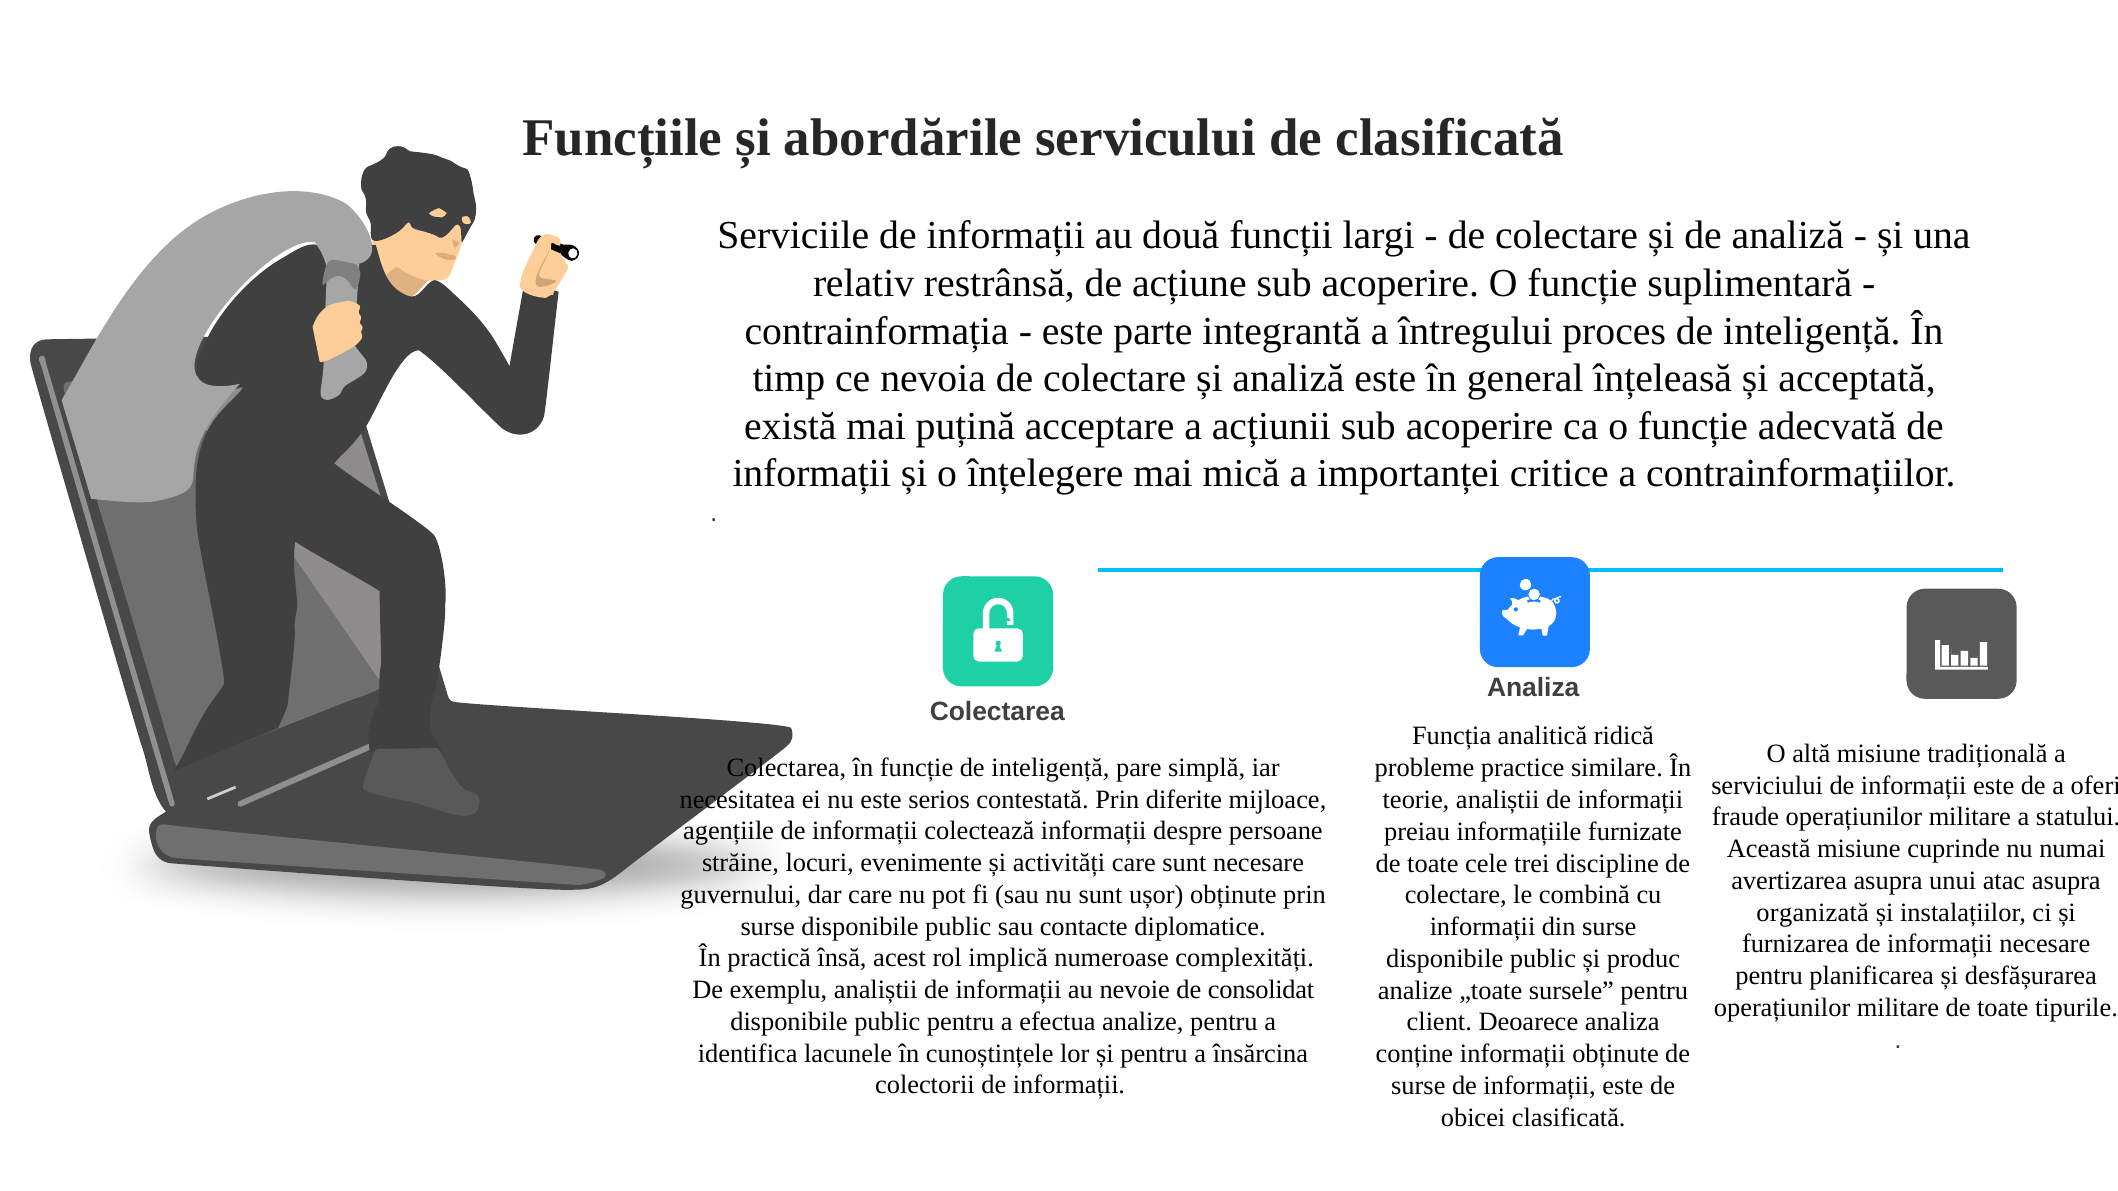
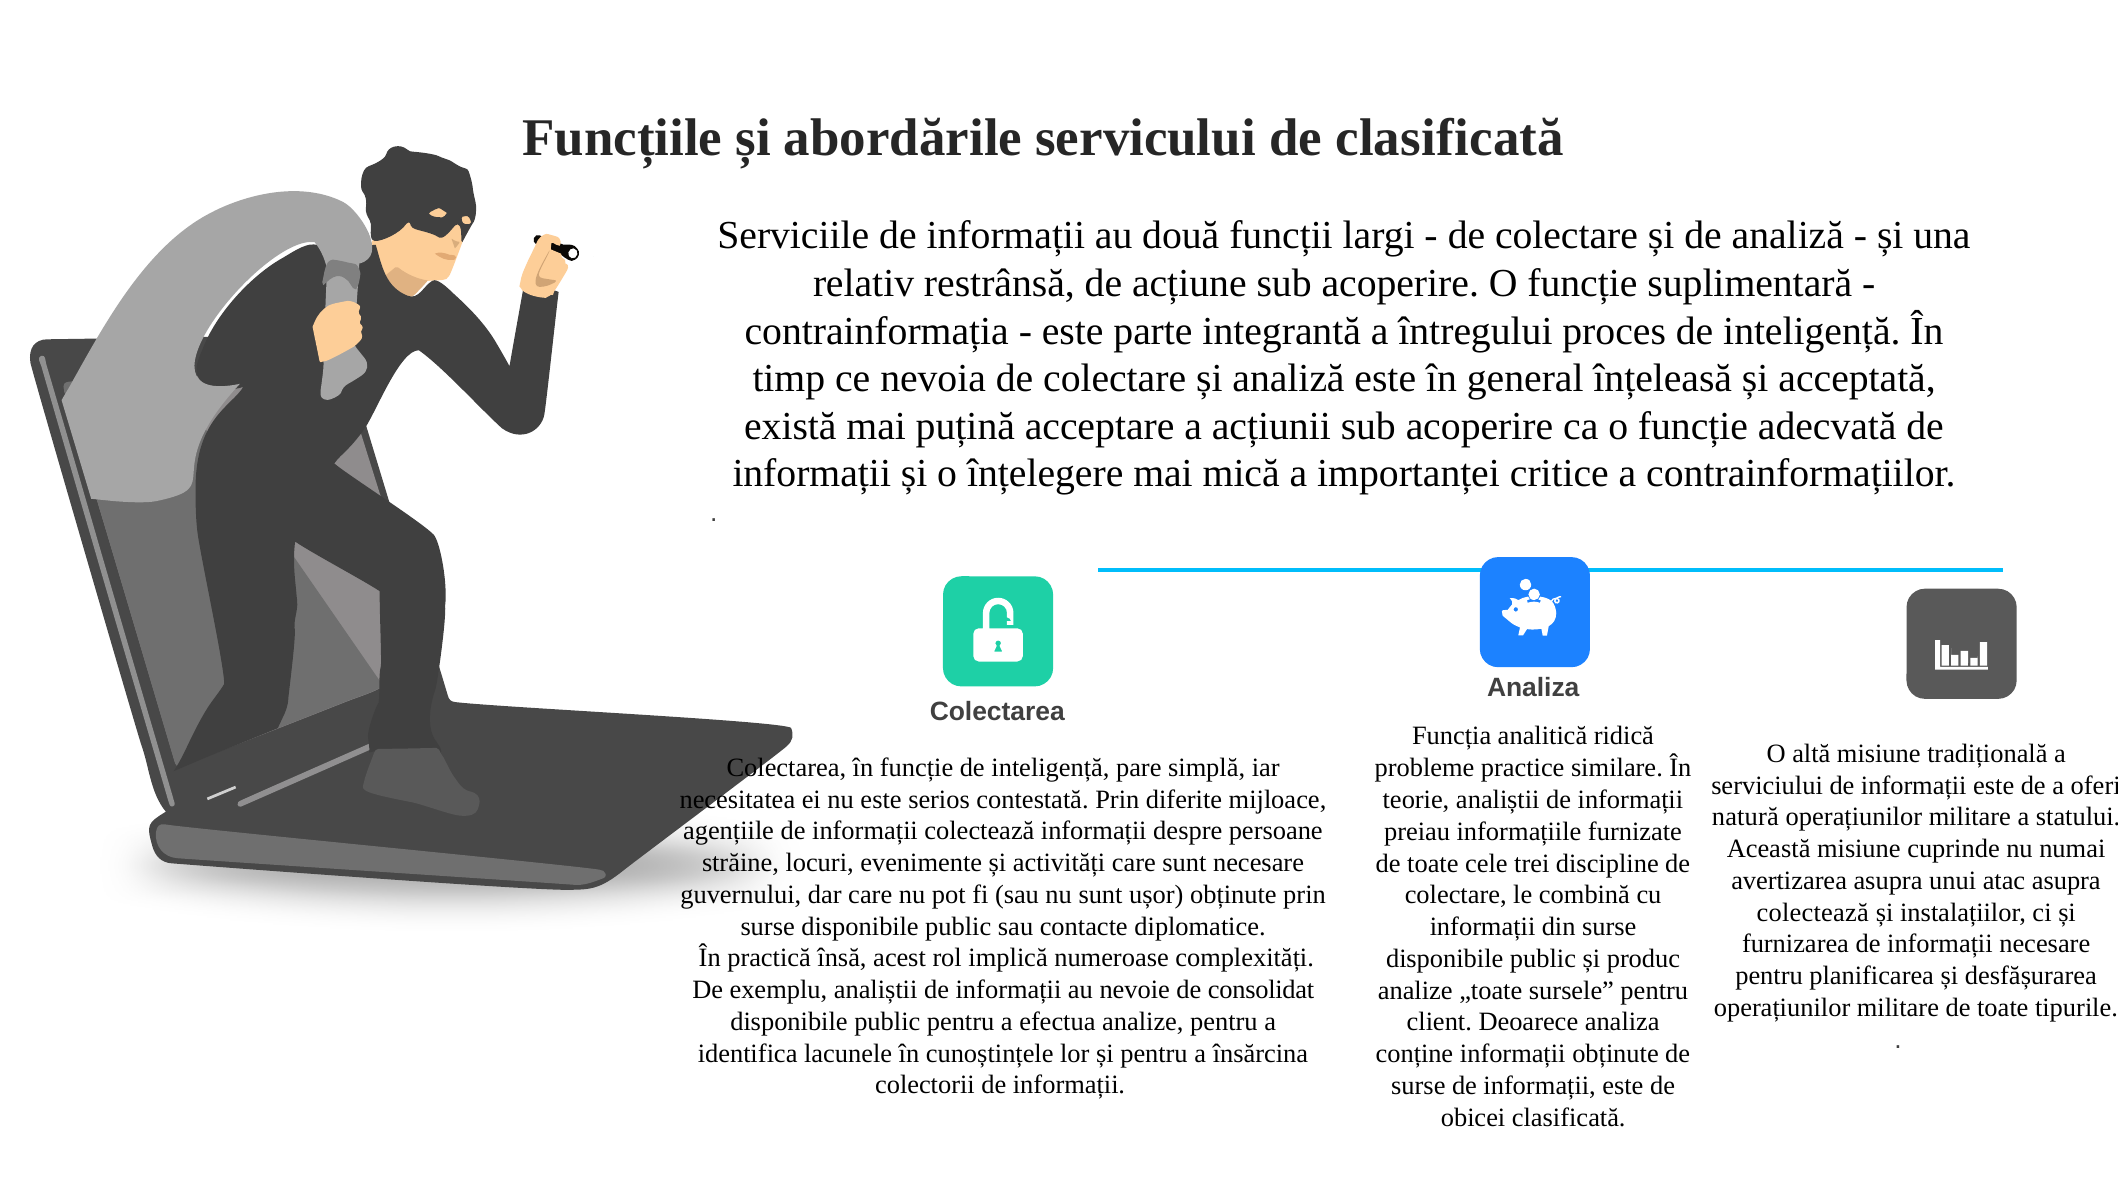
fraude: fraude -> natură (1745, 817)
organizată: organizată -> colectează (1813, 913)
